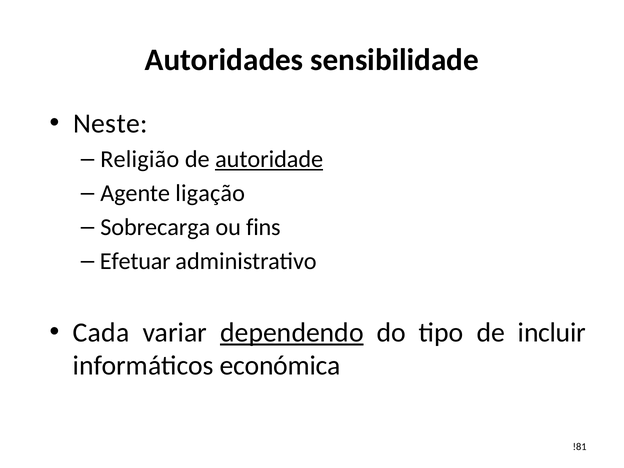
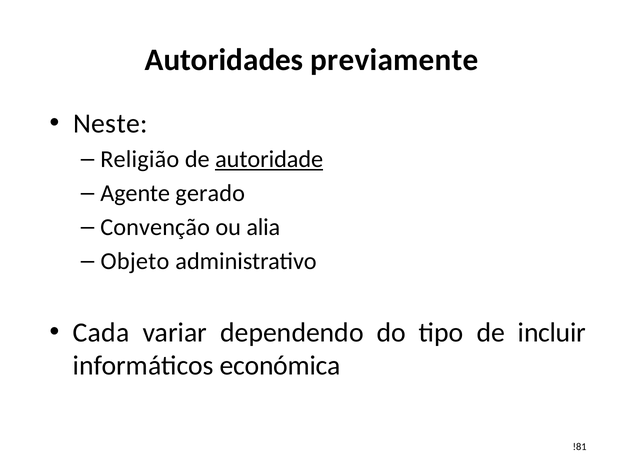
sensibilidade: sensibilidade -> previamente (394, 60)
ligação: ligação -> gerado (210, 193)
Sobrecarga: Sobrecarga -> Convenção (155, 227)
fins: fins -> alia (263, 227)
Efetuar: Efetuar -> Objeto (135, 261)
dependendo underline: present -> none (292, 332)
